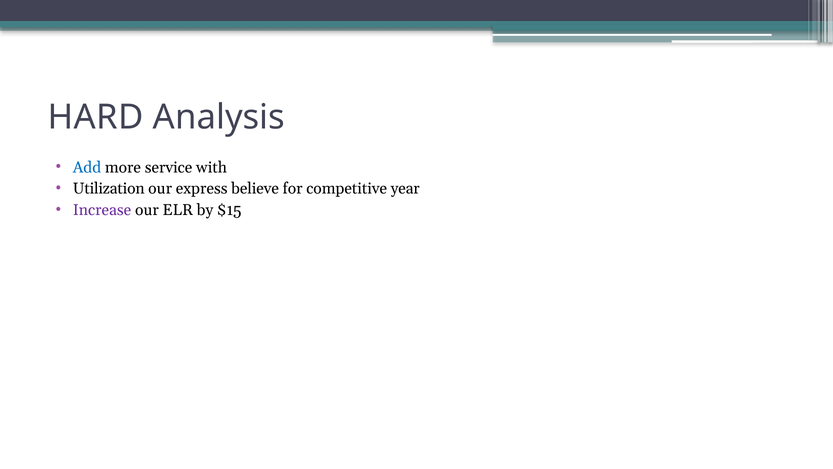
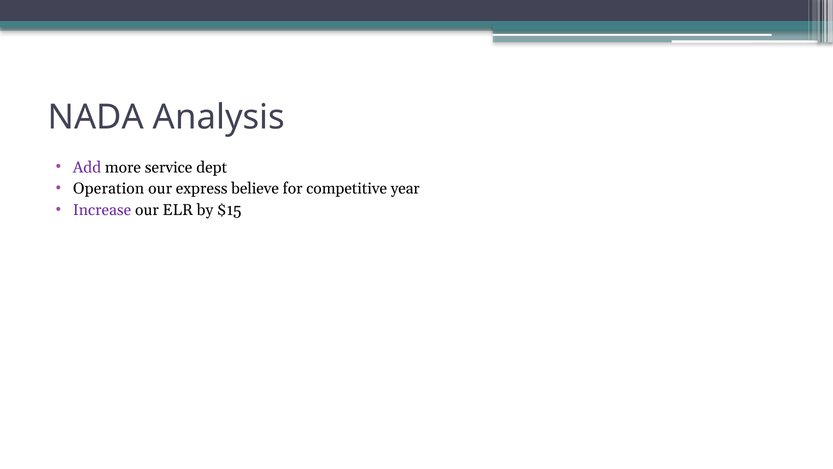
HARD: HARD -> NADA (96, 117)
Add colour: blue -> purple (87, 167)
with: with -> dept (212, 167)
Utilization: Utilization -> Operation (109, 189)
